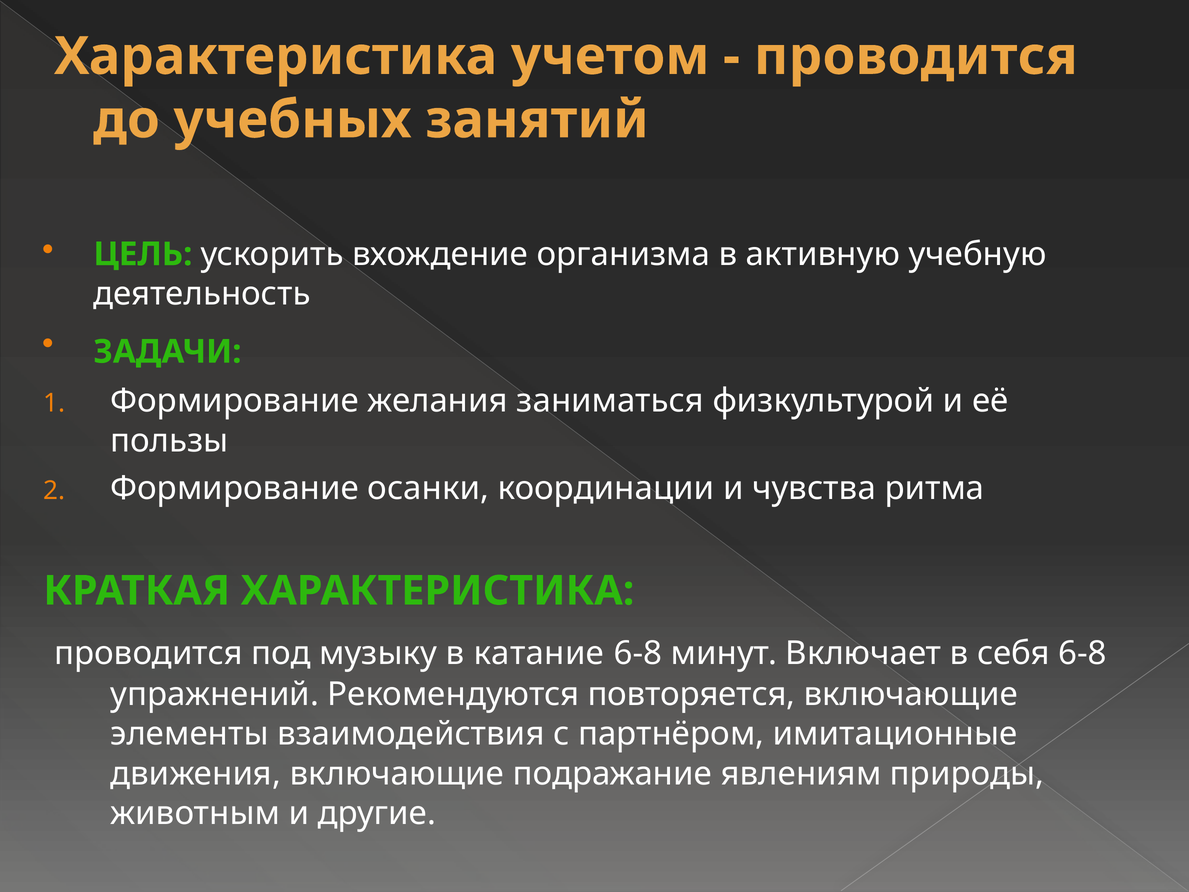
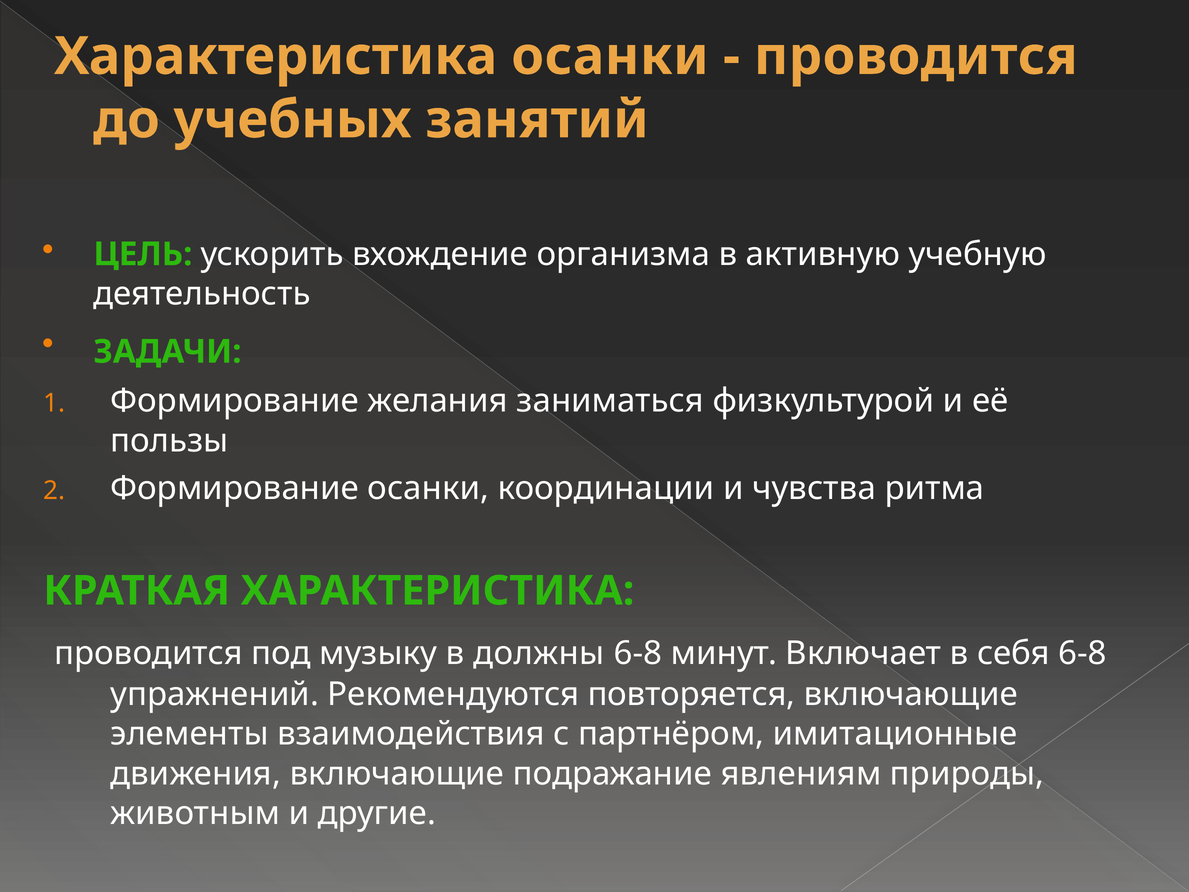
Характеристика учетом: учетом -> осанки (610, 56)
катание: катание -> должны (539, 653)
